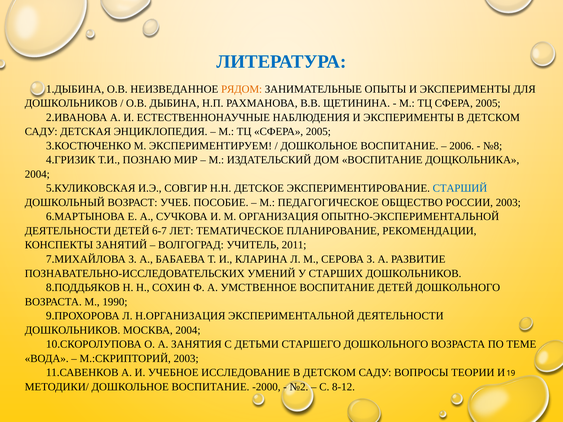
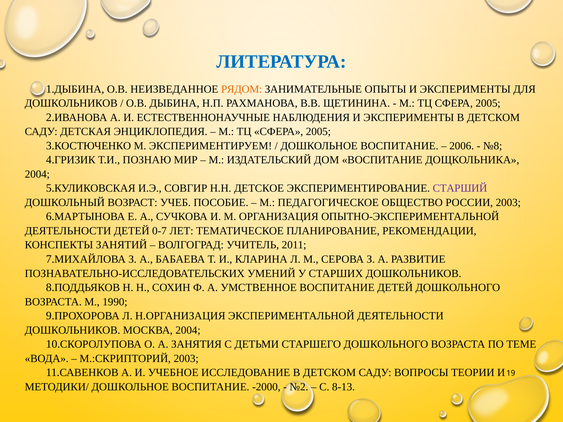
СТАРШИЙ colour: blue -> purple (460, 188)
6-7: 6-7 -> 0-7 (159, 231)
8-12: 8-12 -> 8-13 (343, 387)
